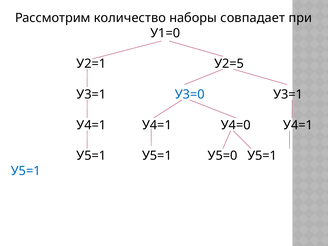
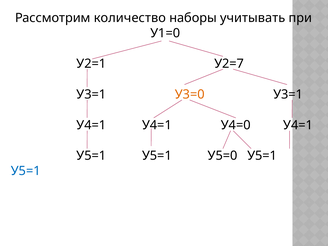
совпадает: совпадает -> учитывать (253, 18)
У2=5: У2=5 -> У2=7 (229, 64)
У3=0 colour: blue -> orange (190, 94)
